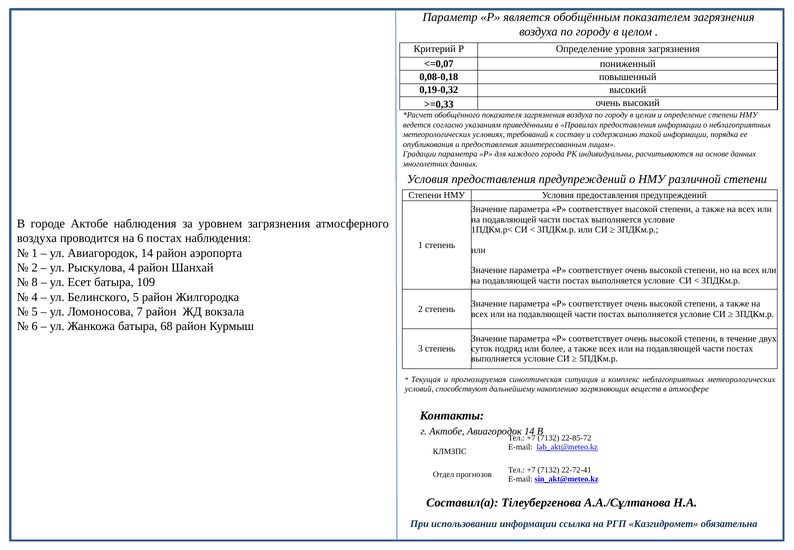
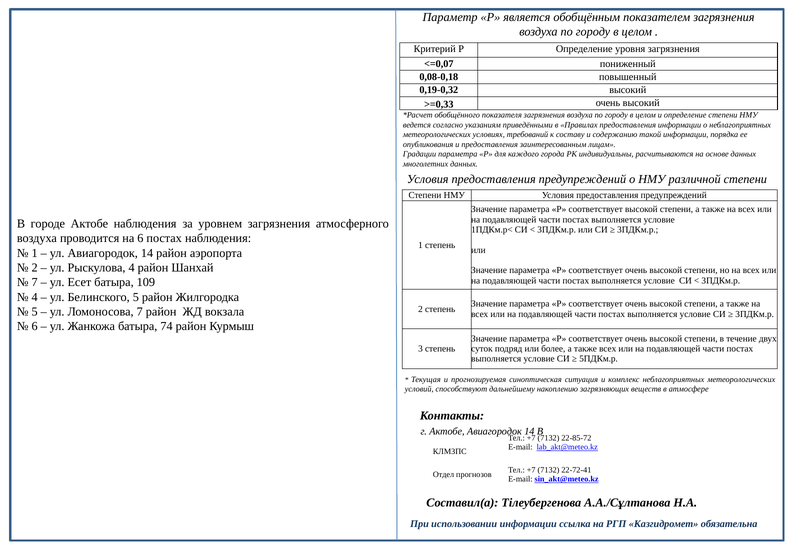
8: 8 -> 7 (35, 282)
68: 68 -> 74 (167, 326)
